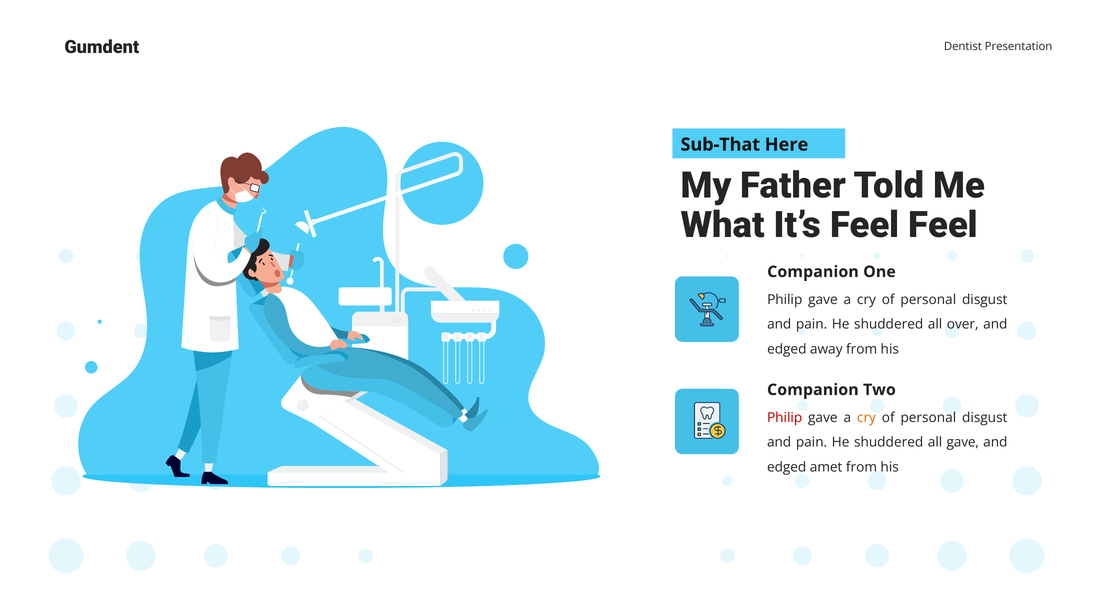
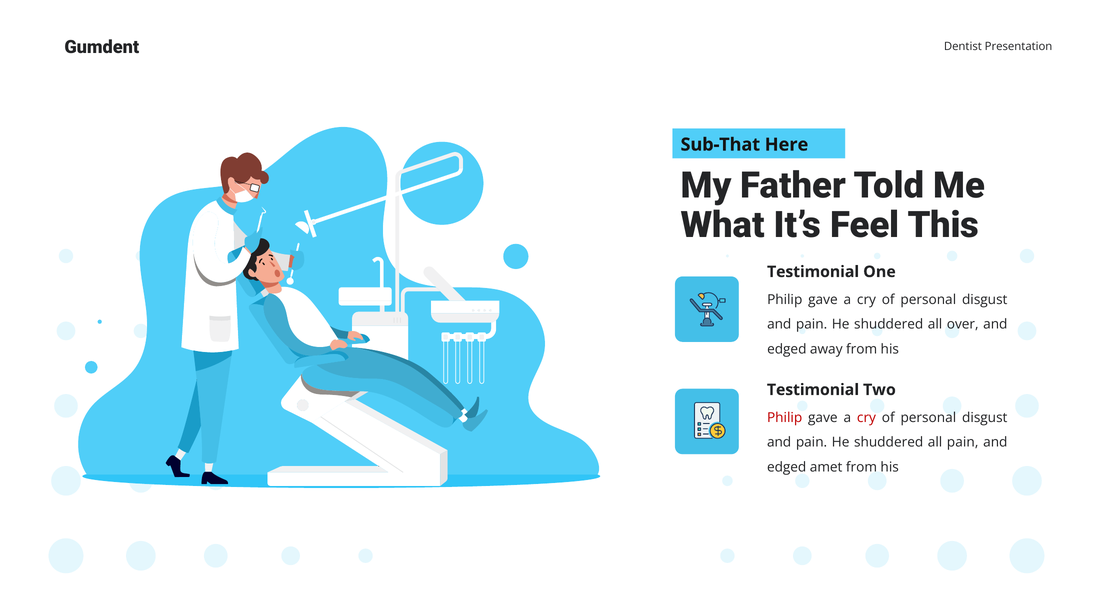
Feel Feel: Feel -> This (943, 225)
Companion: Companion -> Testimonial (813, 272)
Companion: Companion -> Testimonial (813, 390)
cry colour: orange -> red (866, 418)
all gave: gave -> pain (963, 442)
